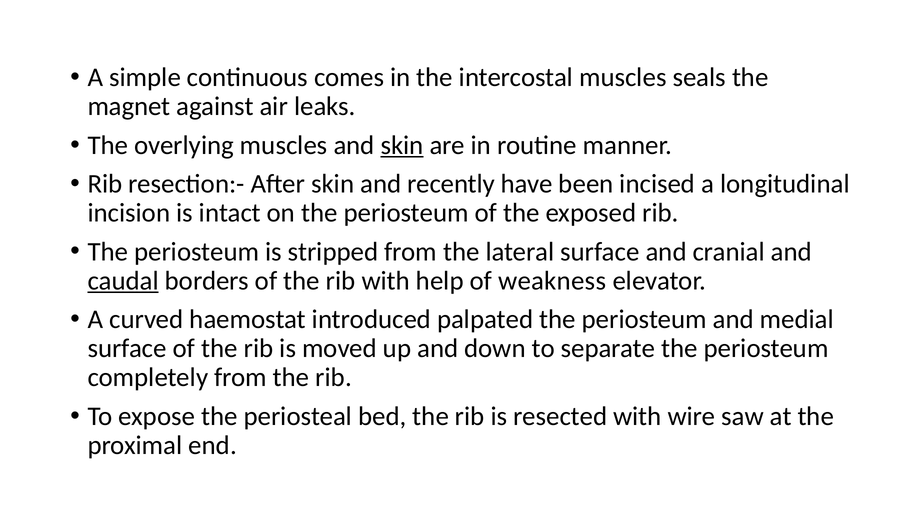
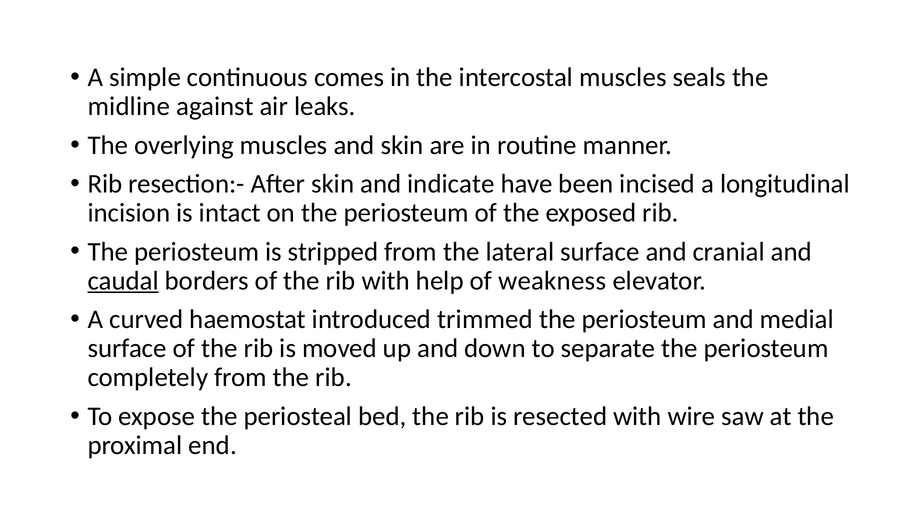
magnet: magnet -> midline (129, 106)
skin underline: present -> none (402, 145)
recently: recently -> indicate (451, 184)
palpated: palpated -> trimmed (485, 319)
